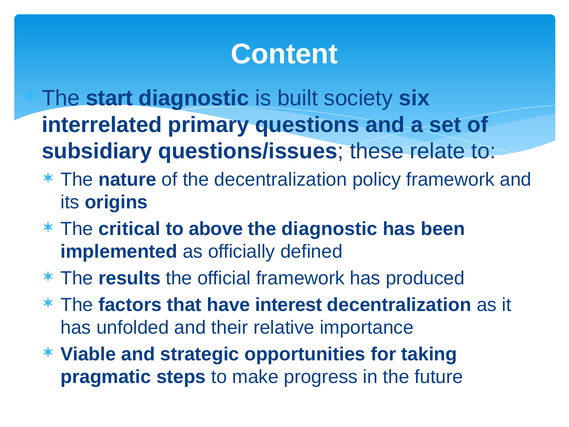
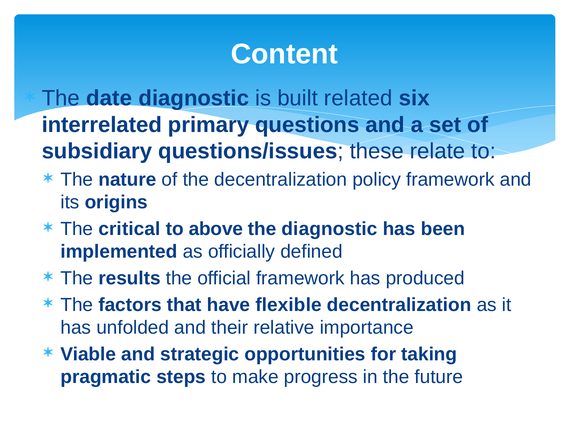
start: start -> date (109, 98)
society: society -> related (358, 98)
interest: interest -> flexible (289, 305)
